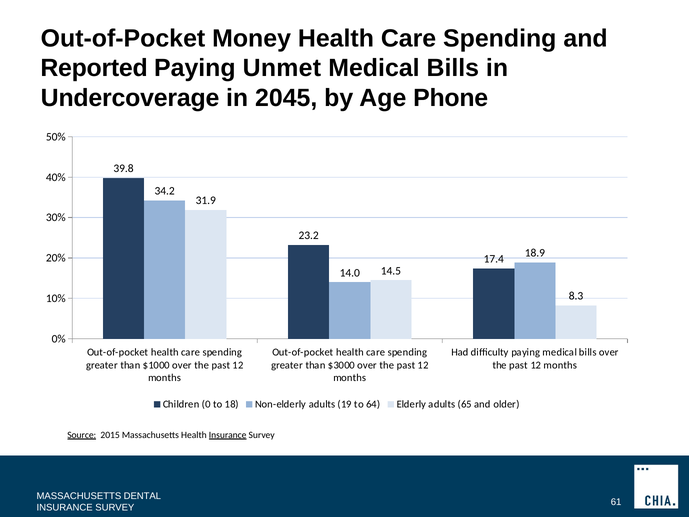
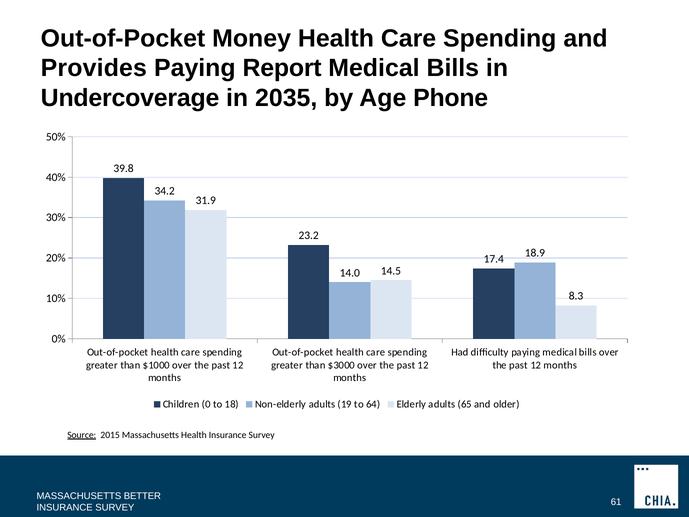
Reported: Reported -> Provides (94, 68)
Unmet: Unmet -> Report (282, 68)
2045: 2045 -> 2035 (286, 98)
Insurance underline: present -> none (228, 435)
DENTAL: DENTAL -> BETTER (142, 496)
